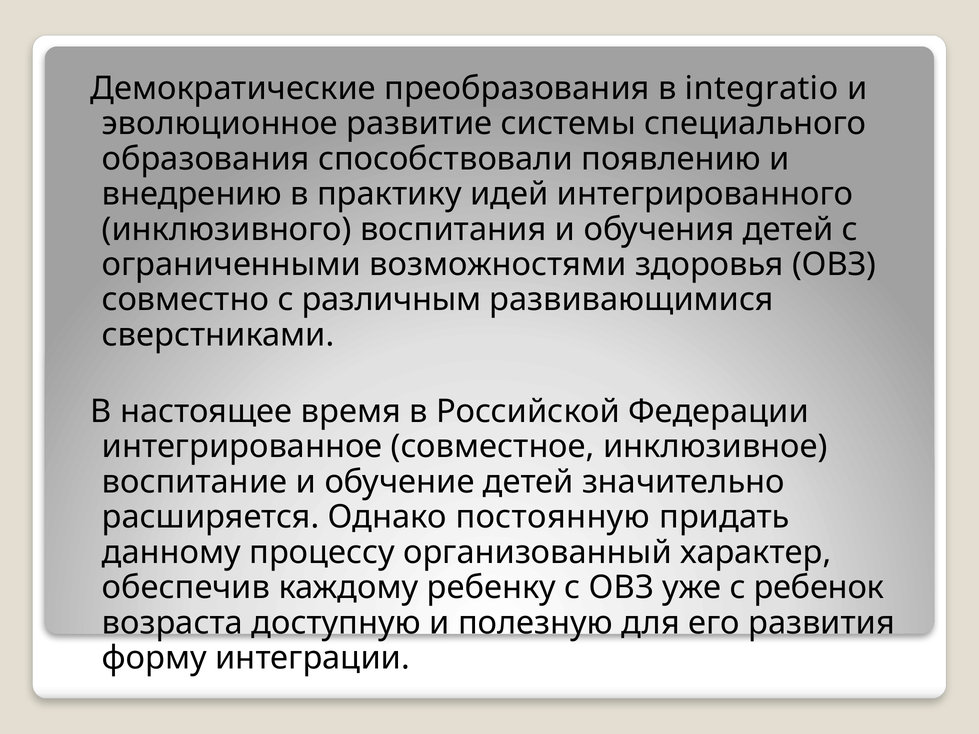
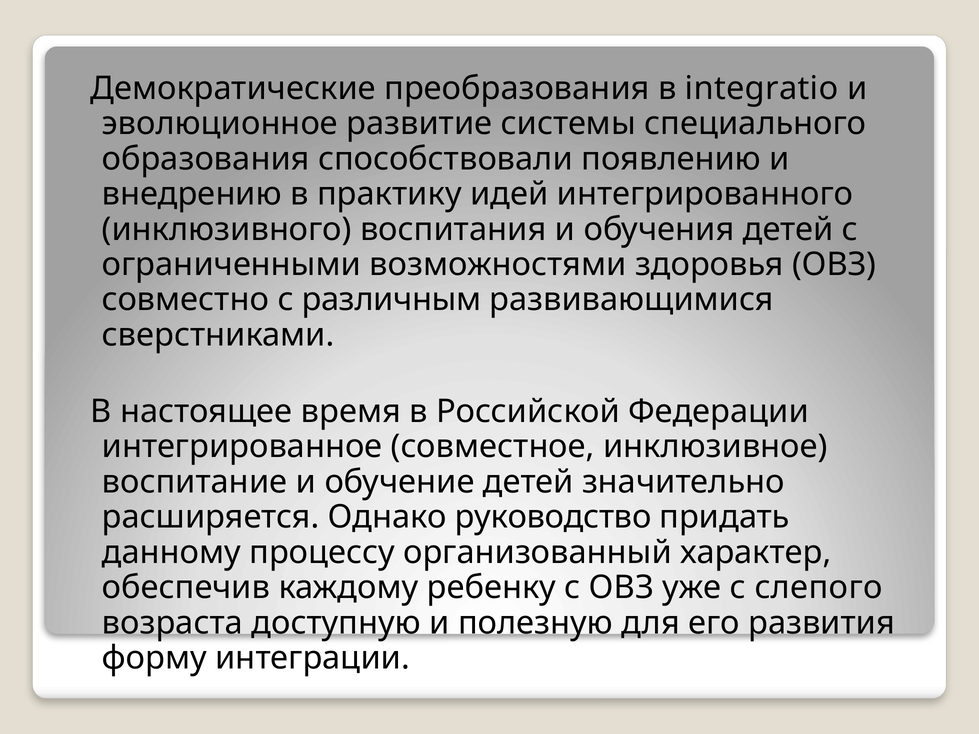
постоянную: постоянную -> руководство (553, 517)
ребенок: ребенок -> слепого (819, 588)
